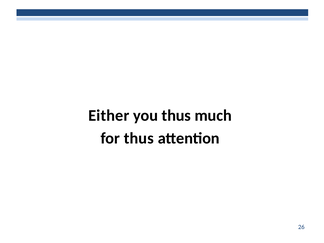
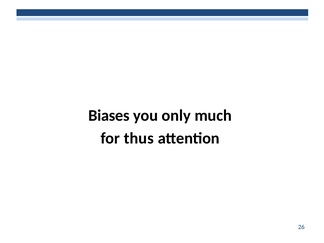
Either: Either -> Biases (109, 116)
you thus: thus -> only (176, 116)
